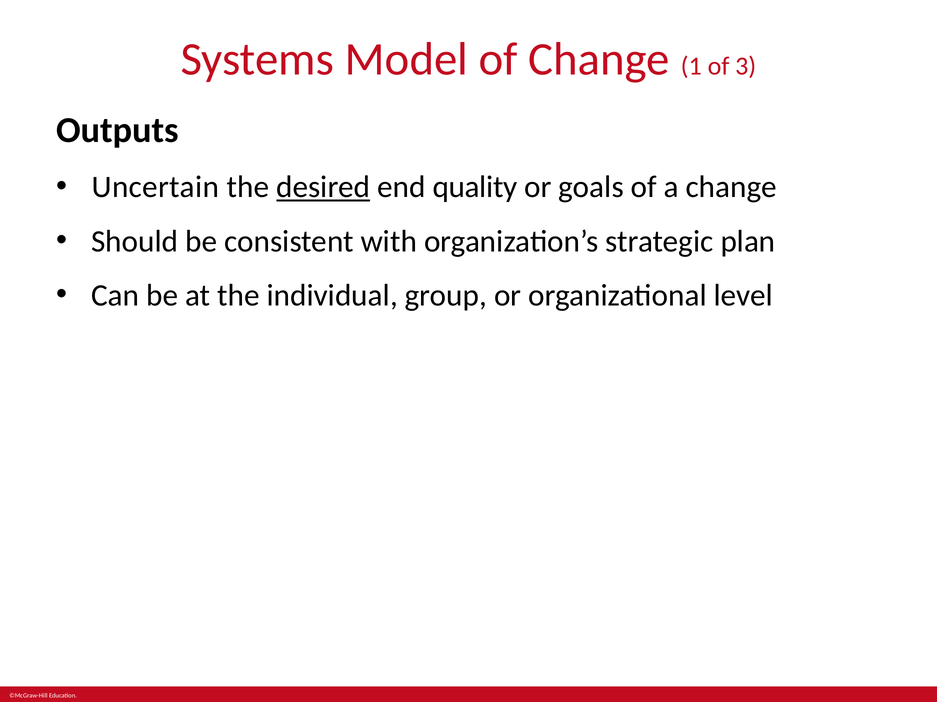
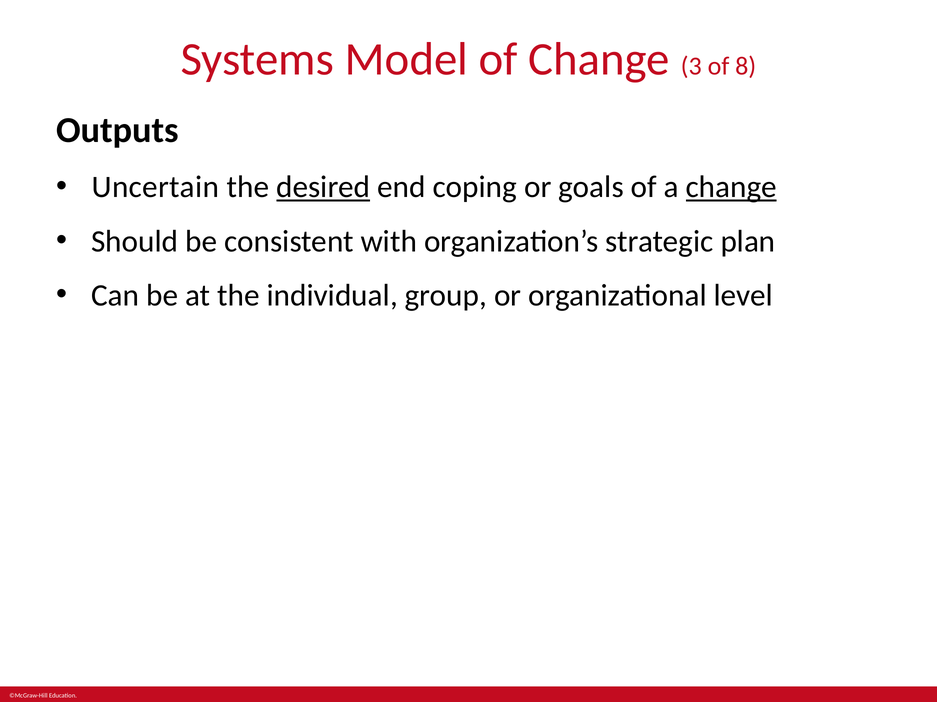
1: 1 -> 3 (691, 66)
3: 3 -> 8 (746, 66)
quality: quality -> coping (475, 187)
change underline: none -> present (731, 187)
